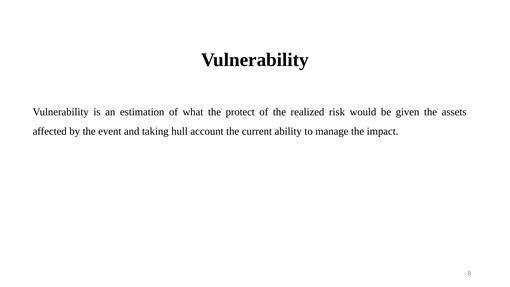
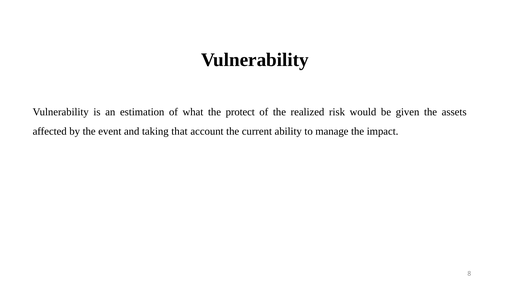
hull: hull -> that (179, 131)
